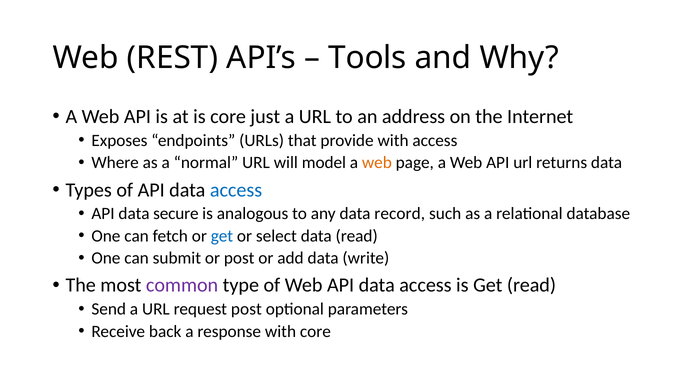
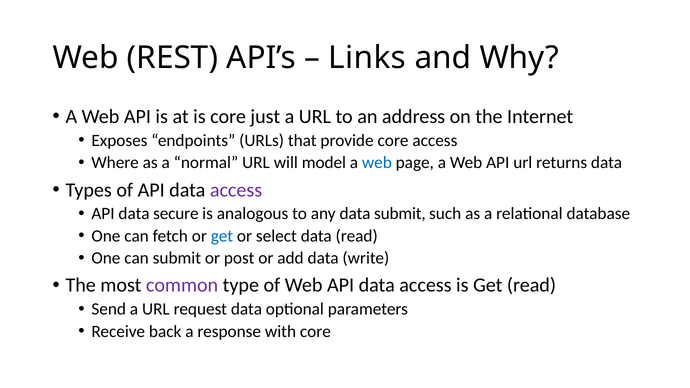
Tools: Tools -> Links (367, 58)
provide with: with -> core (393, 140)
web colour: orange -> blue (377, 163)
access colour: blue -> purple (236, 190)
data record: record -> submit (400, 214)
request post: post -> data (246, 309)
